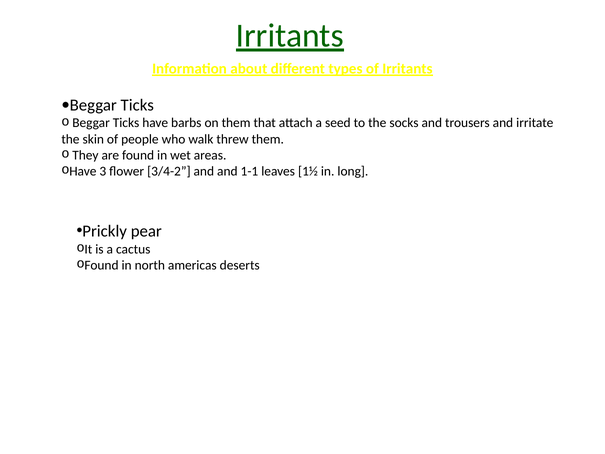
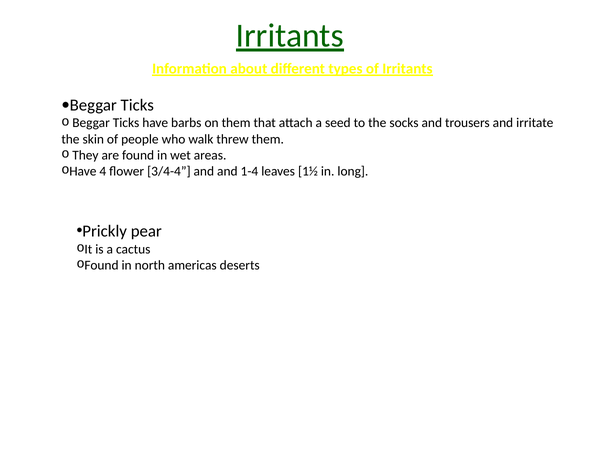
3: 3 -> 4 (103, 171)
3/4-2: 3/4-2 -> 3/4-4 (169, 171)
1-1: 1-1 -> 1-4 (249, 171)
